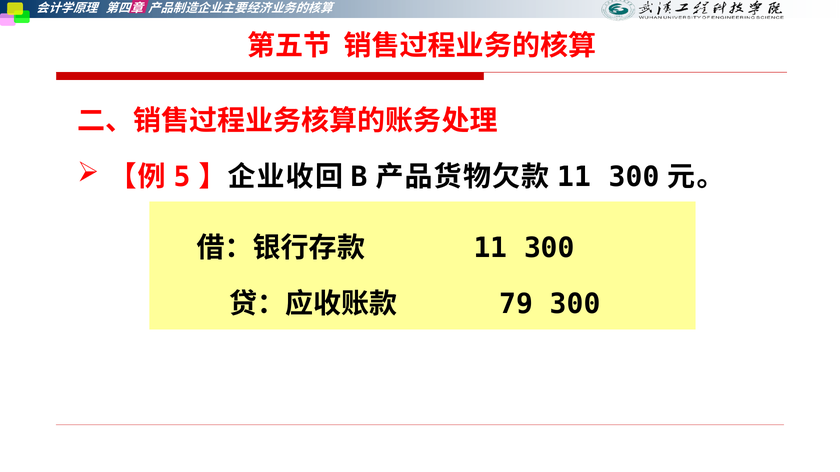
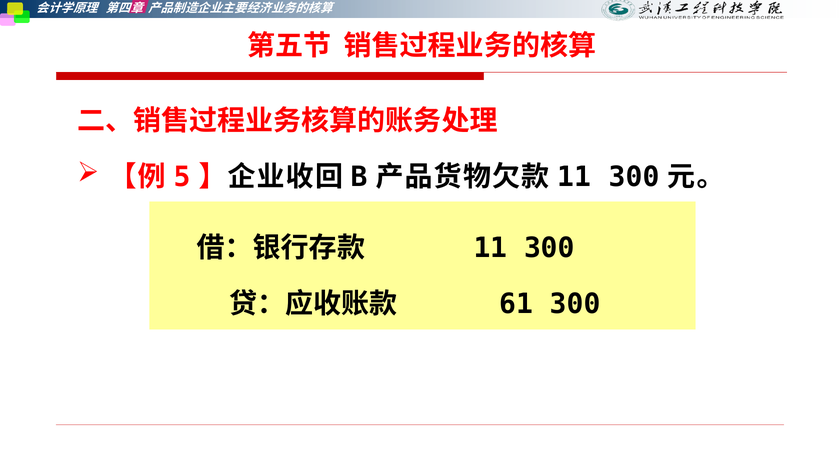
79: 79 -> 61 (516, 304)
